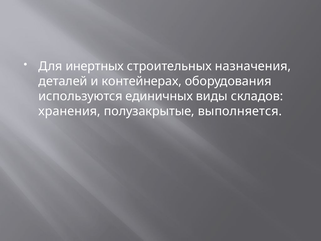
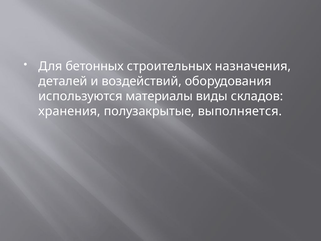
инертных: инертных -> бетонных (95, 66)
контейнерах: контейнерах -> воздействий (142, 81)
единичных: единичных -> материалы (159, 96)
